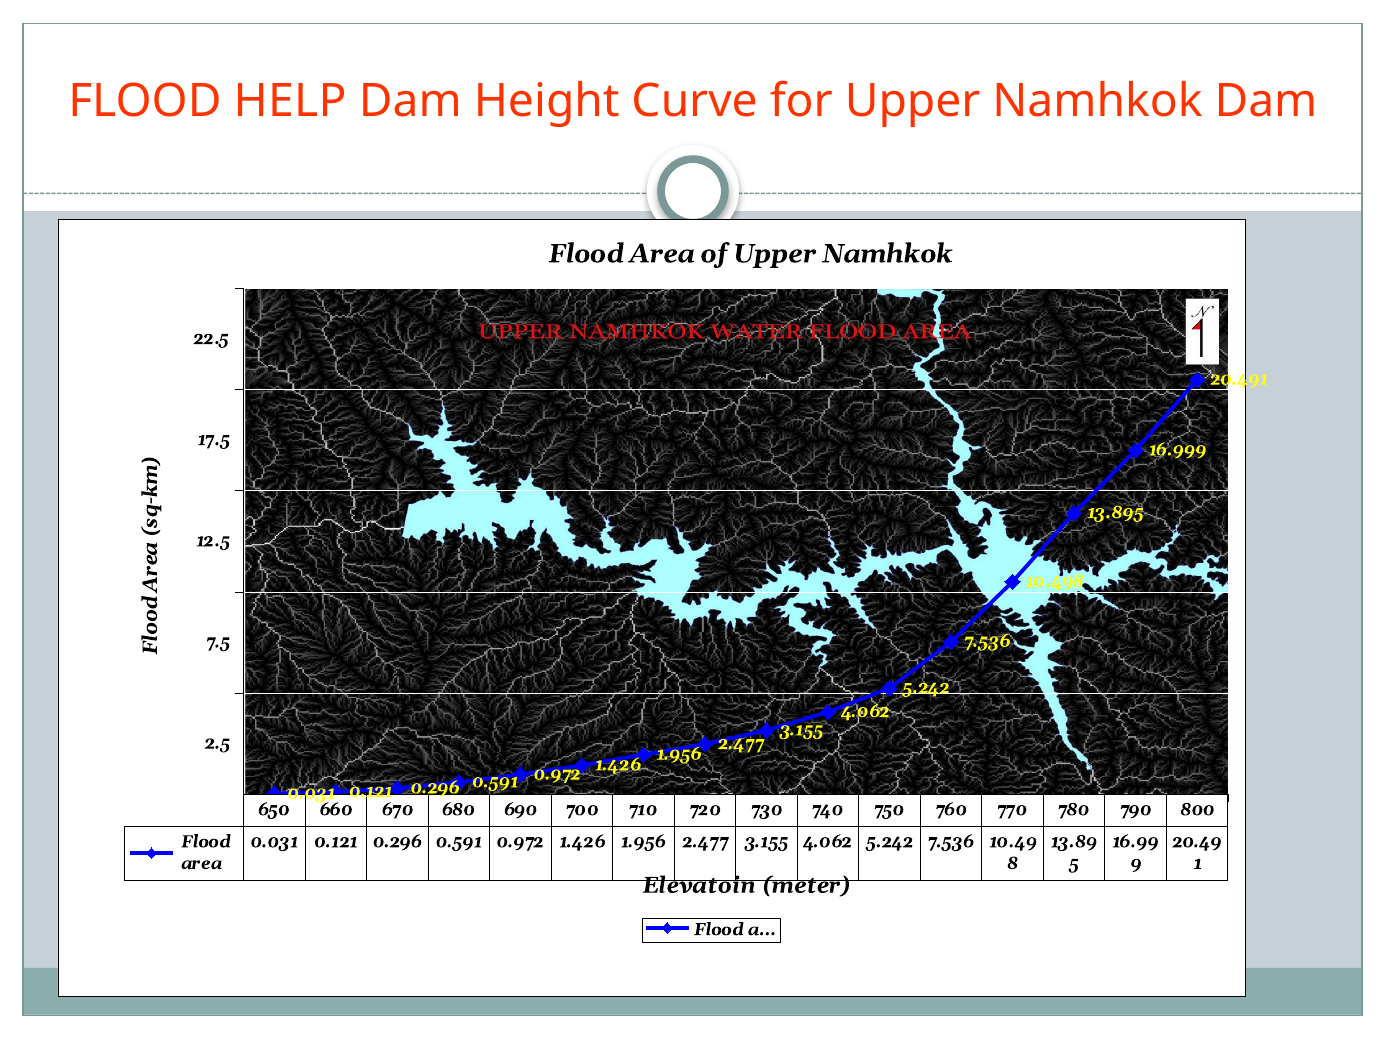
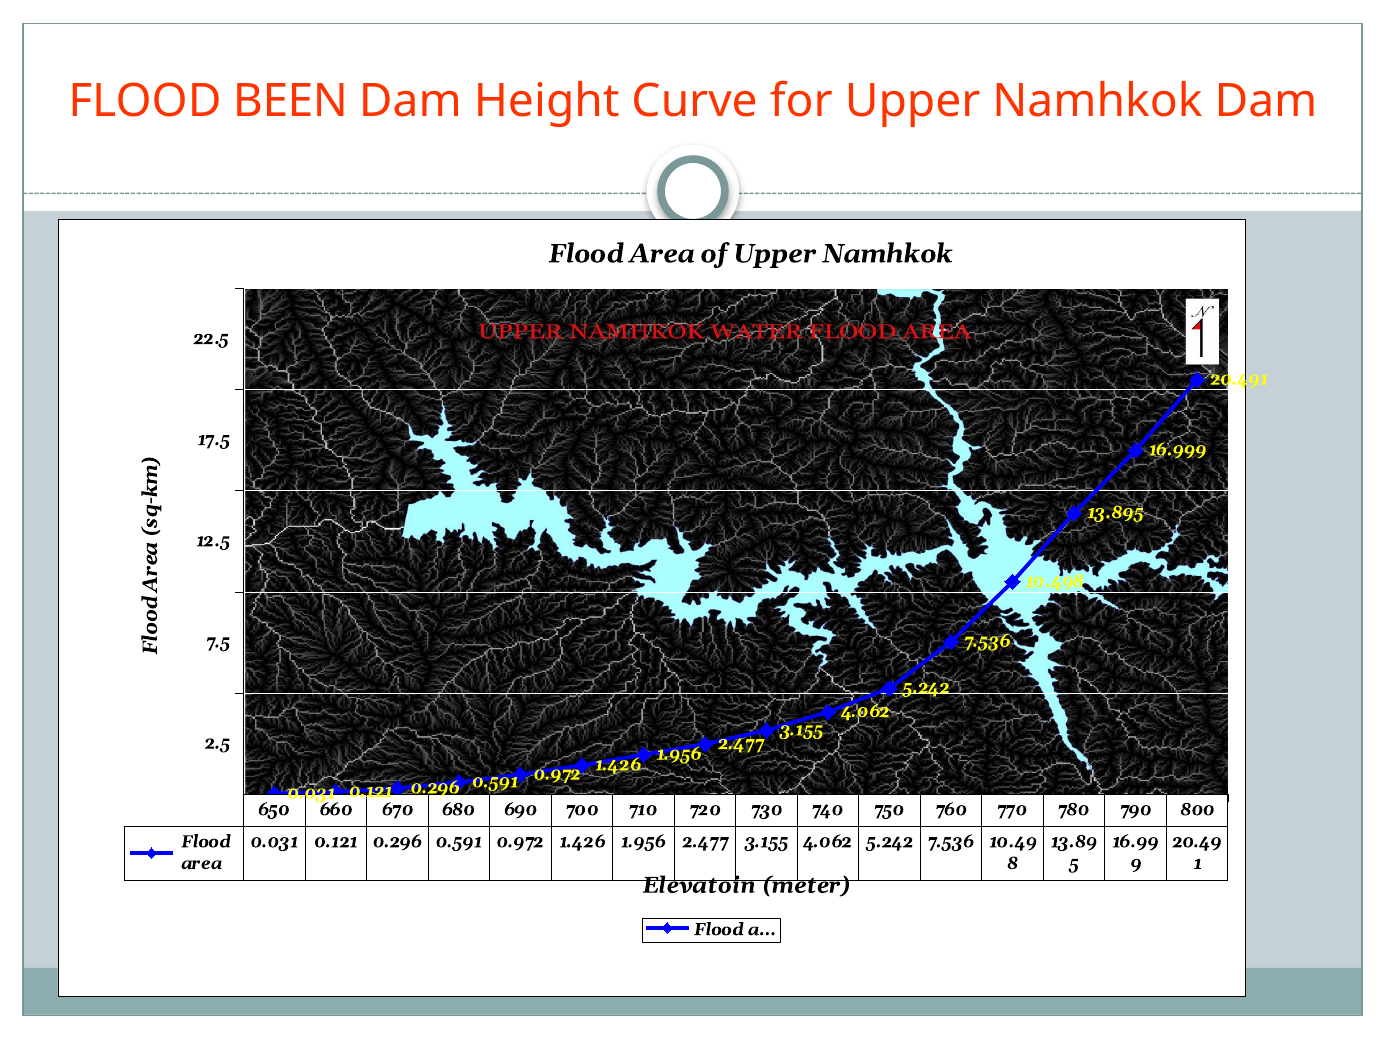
HELP: HELP -> BEEN (291, 101)
